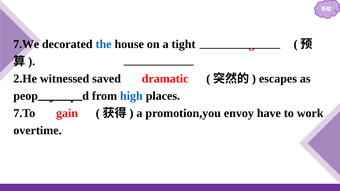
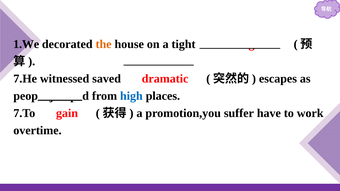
7.We: 7.We -> 1.We (26, 44)
the colour: blue -> orange (104, 44)
2.He: 2.He -> 7.He (25, 79)
envoy: envoy -> suffer (239, 113)
